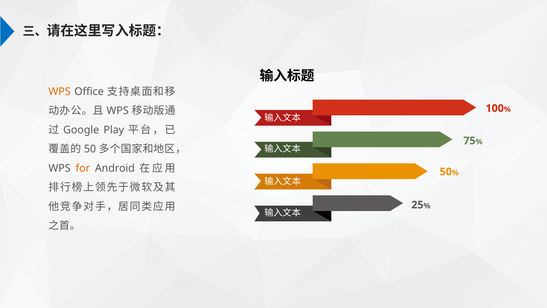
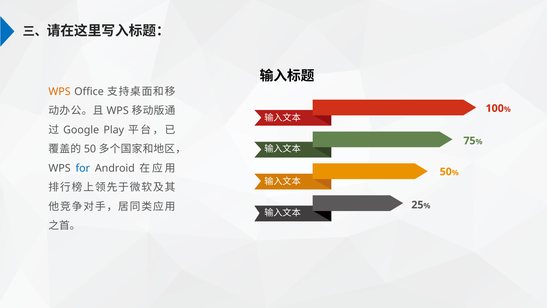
for colour: orange -> blue (83, 168)
